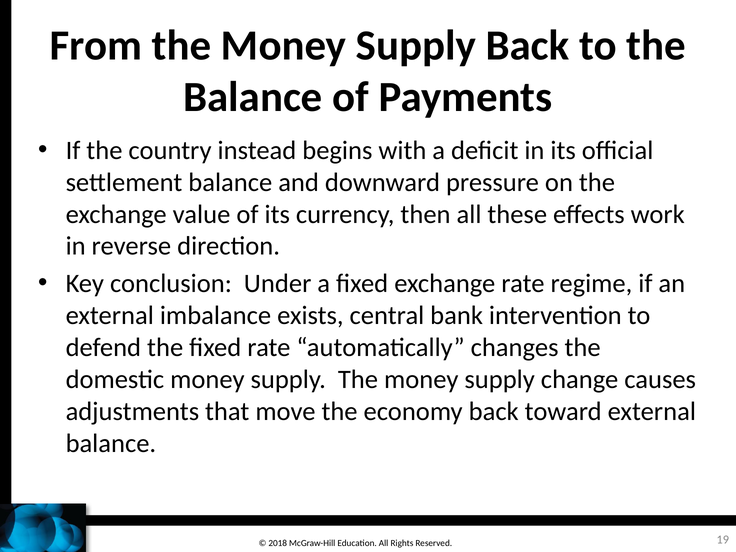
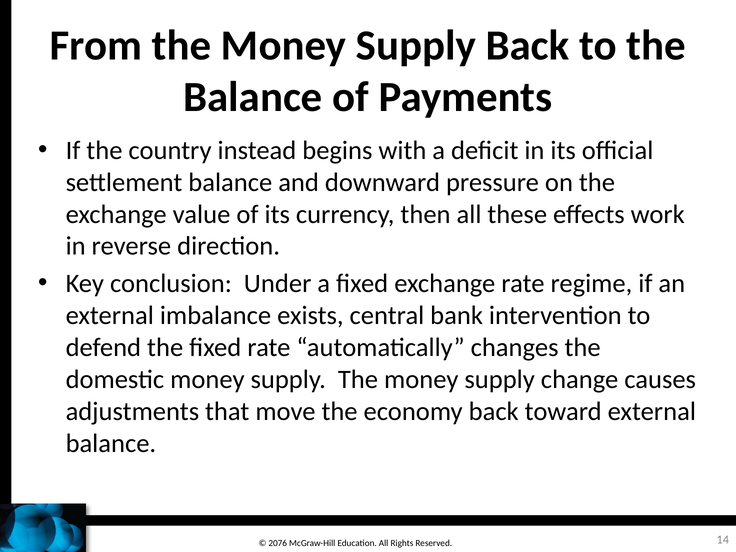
2018: 2018 -> 2076 (278, 543)
19: 19 -> 14 (723, 540)
